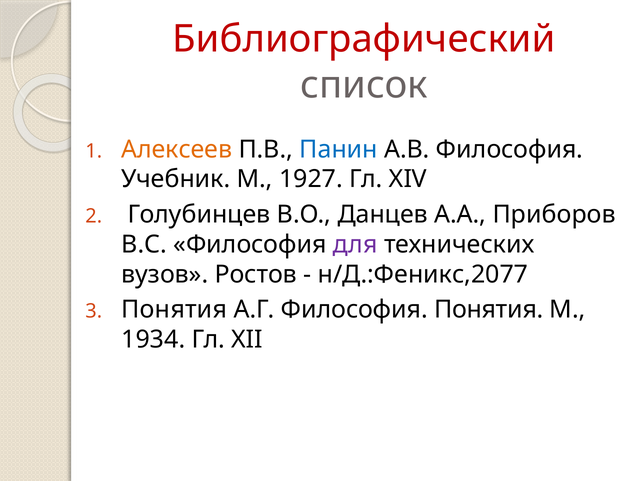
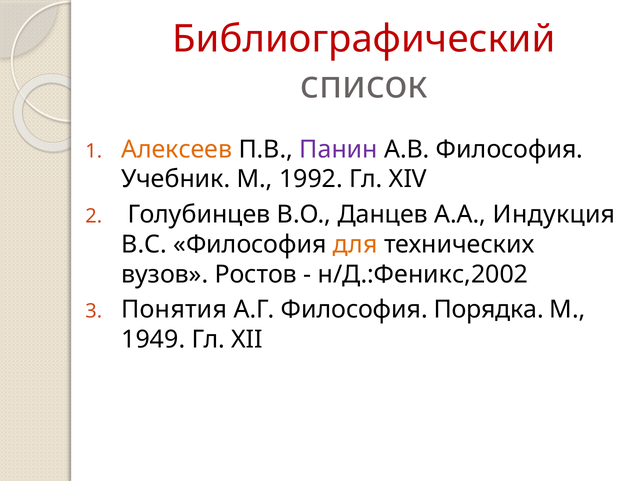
Панин colour: blue -> purple (339, 149)
1927: 1927 -> 1992 (311, 179)
Приборов: Приборов -> Индукция (554, 215)
для colour: purple -> orange (355, 245)
н/Д.:Феникс,2077: н/Д.:Феникс,2077 -> н/Д.:Феникс,2002 (423, 275)
Философия Понятия: Понятия -> Порядка (489, 310)
1934: 1934 -> 1949 (153, 340)
